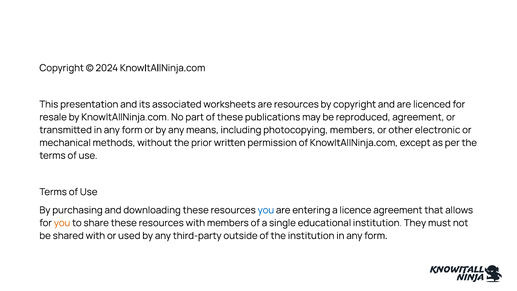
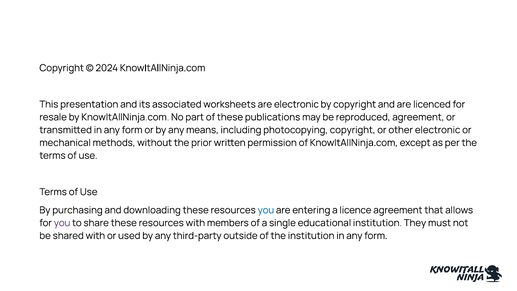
are resources: resources -> electronic (296, 104)
photocopying members: members -> copyright (353, 130)
you colour: orange -> purple (62, 223)
